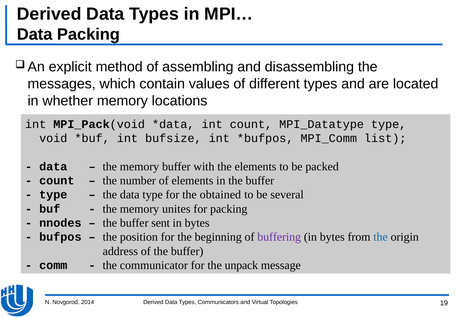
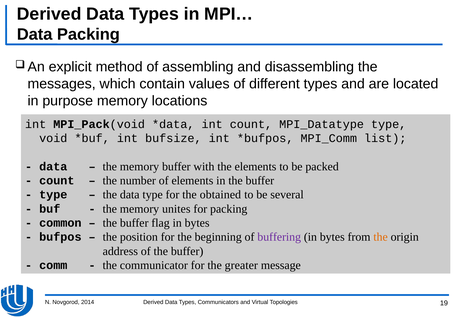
whether: whether -> purpose (68, 101)
nnodes: nnodes -> common (60, 223)
sent: sent -> flag (161, 223)
the colour: blue -> orange (381, 237)
unpack: unpack -> greater (241, 265)
